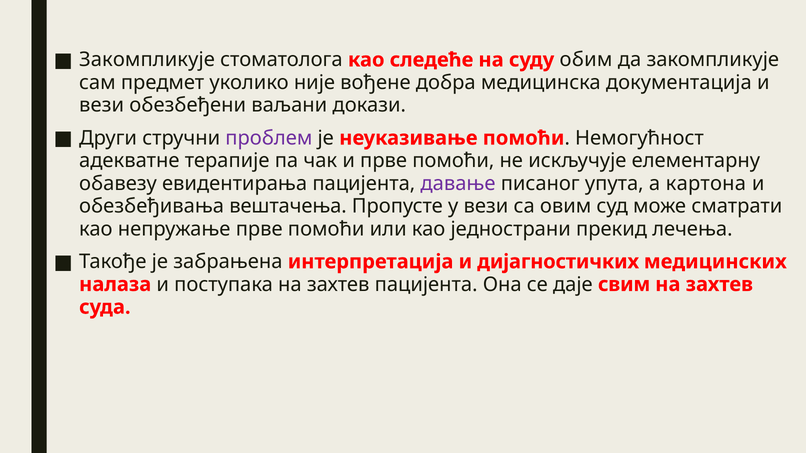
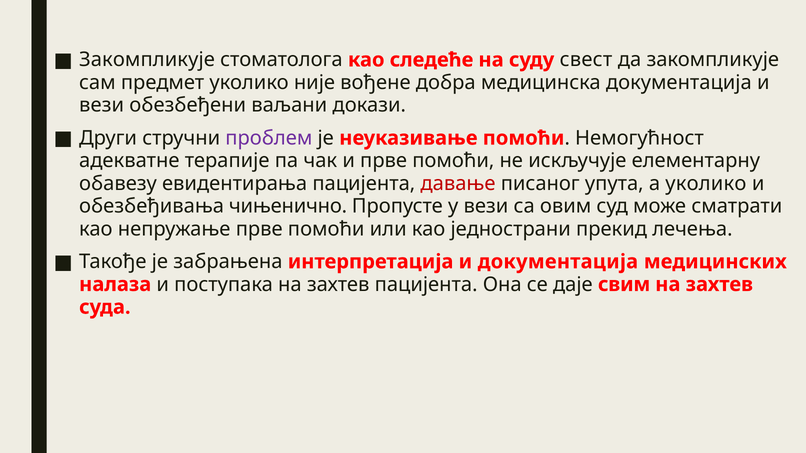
обим: обим -> свест (586, 60)
давање colour: purple -> red (458, 184)
а картона: картона -> уколико (706, 184)
вештачења: вештачења -> чињенично (288, 206)
и дијагностичких: дијагностичких -> документација (558, 262)
